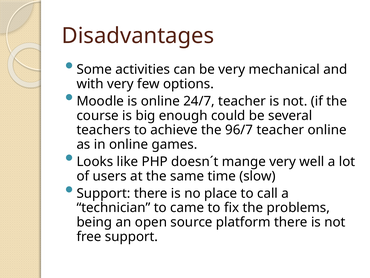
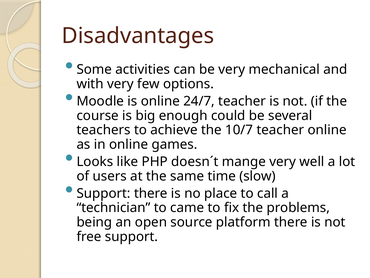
96/7: 96/7 -> 10/7 (239, 130)
